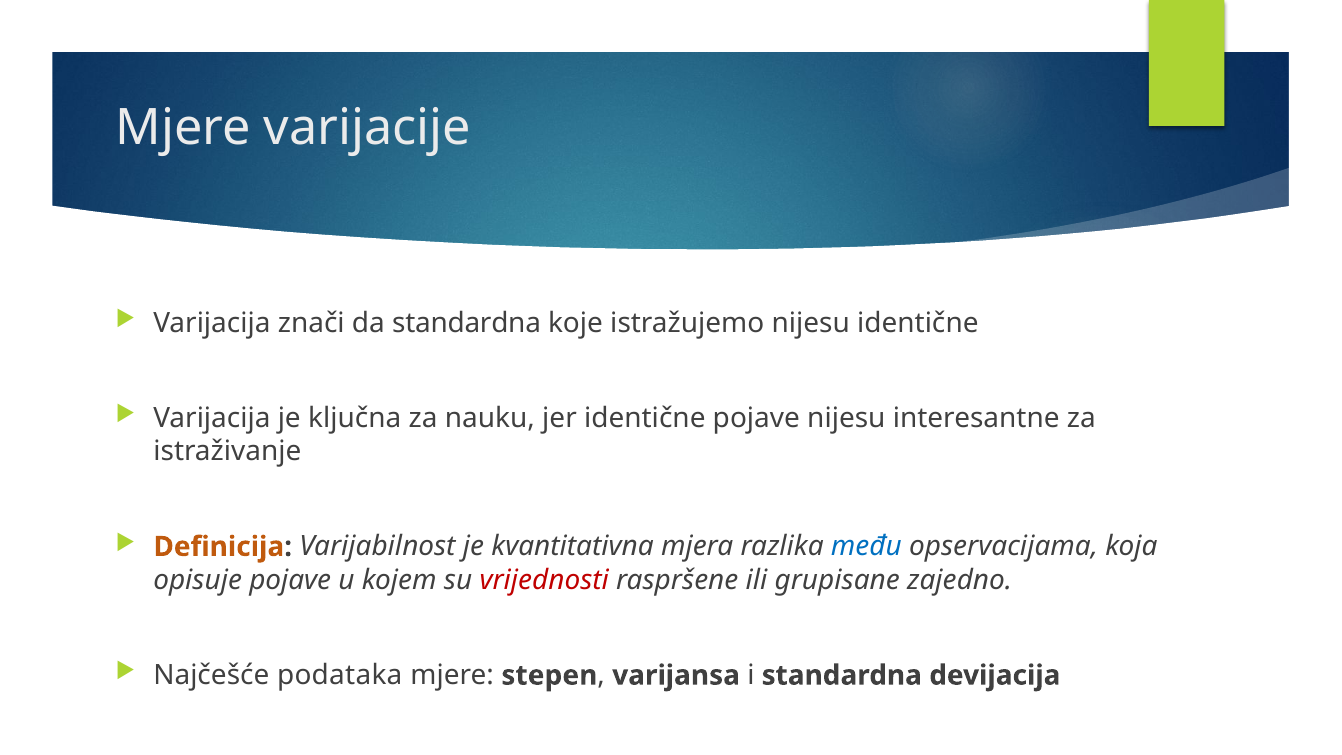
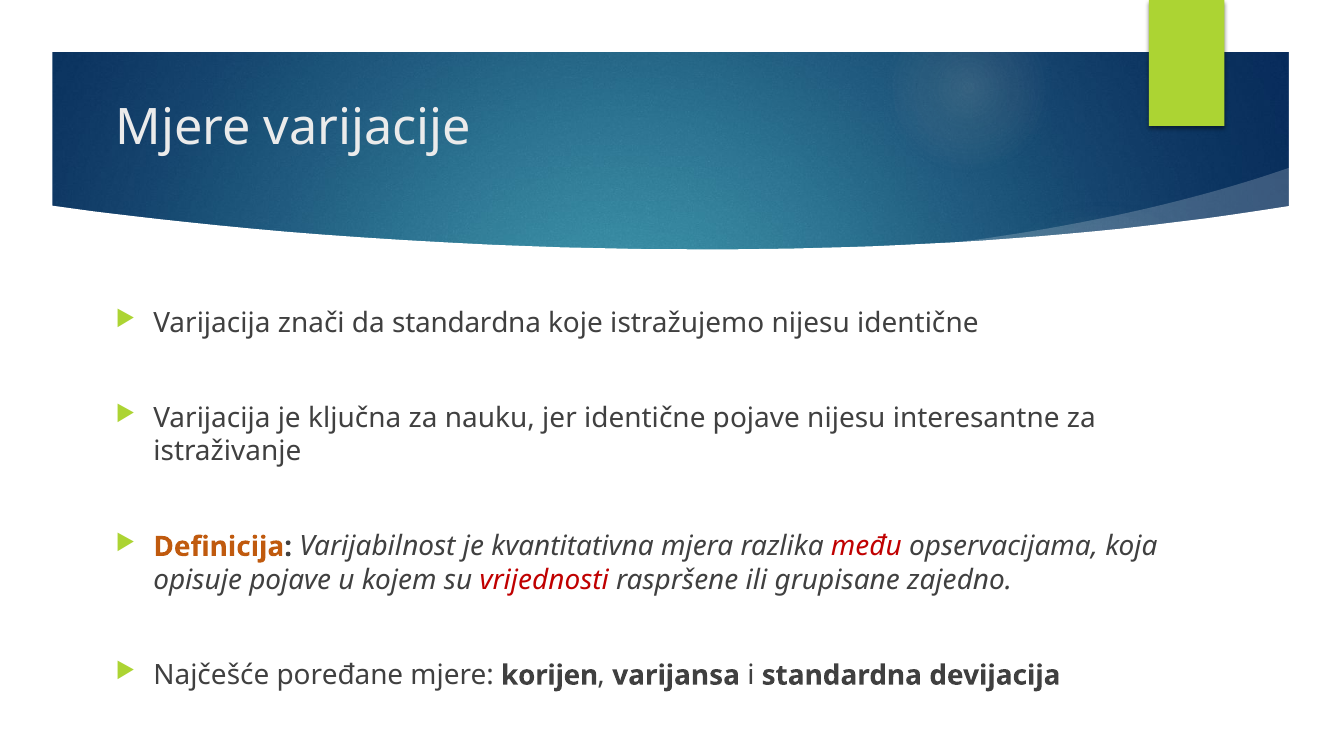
među colour: blue -> red (866, 547)
podataka: podataka -> poređane (340, 675)
stepen: stepen -> korijen (550, 675)
